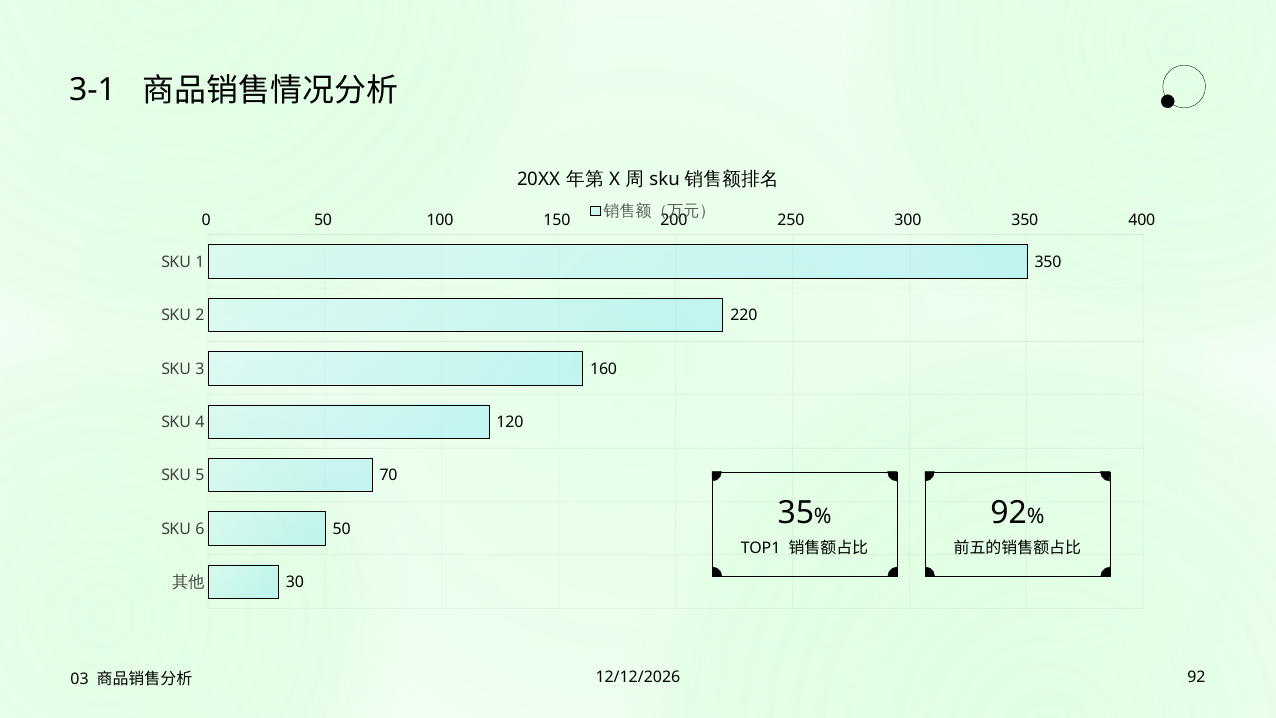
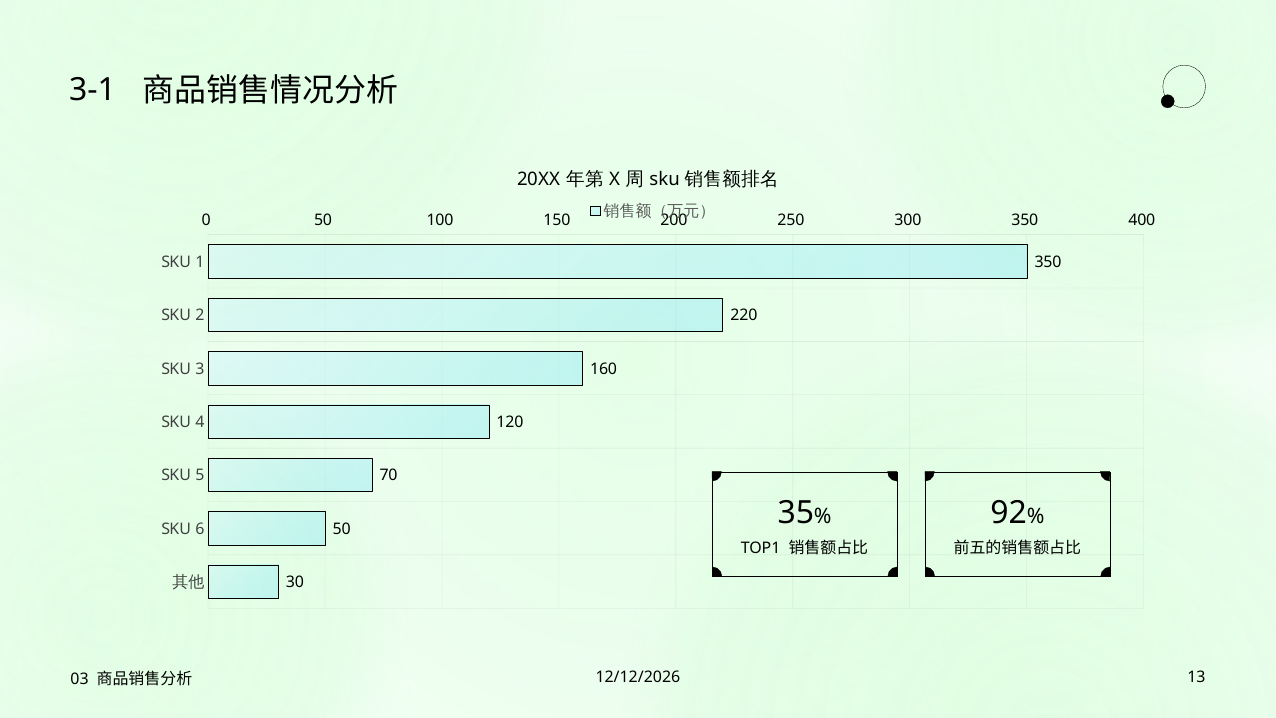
92: 92 -> 13 (1196, 677)
